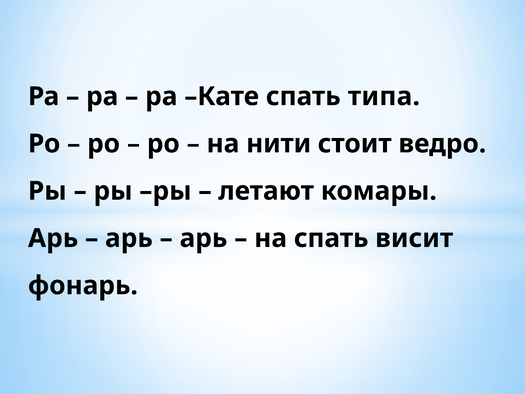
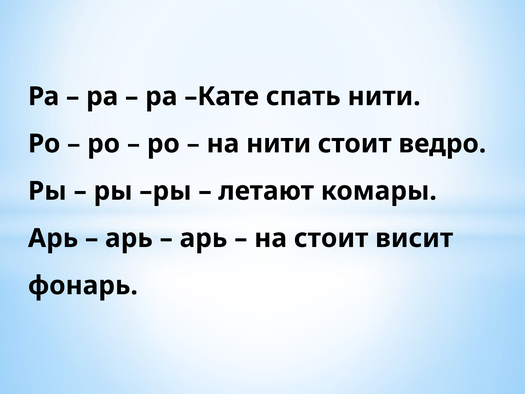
спать типа: типа -> нити (384, 96)
на спать: спать -> стоит (331, 238)
